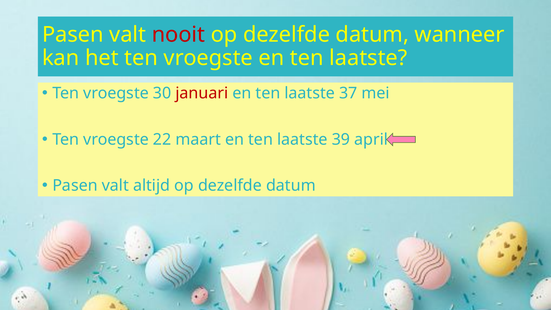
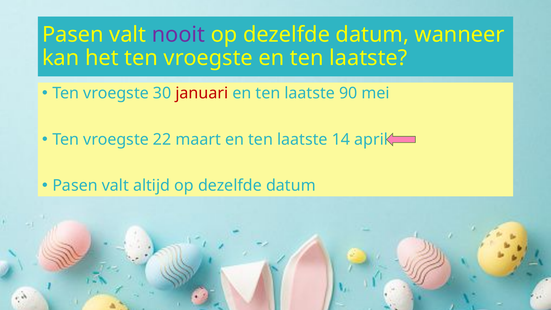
nooit colour: red -> purple (178, 35)
37: 37 -> 90 (348, 93)
39: 39 -> 14 (341, 139)
